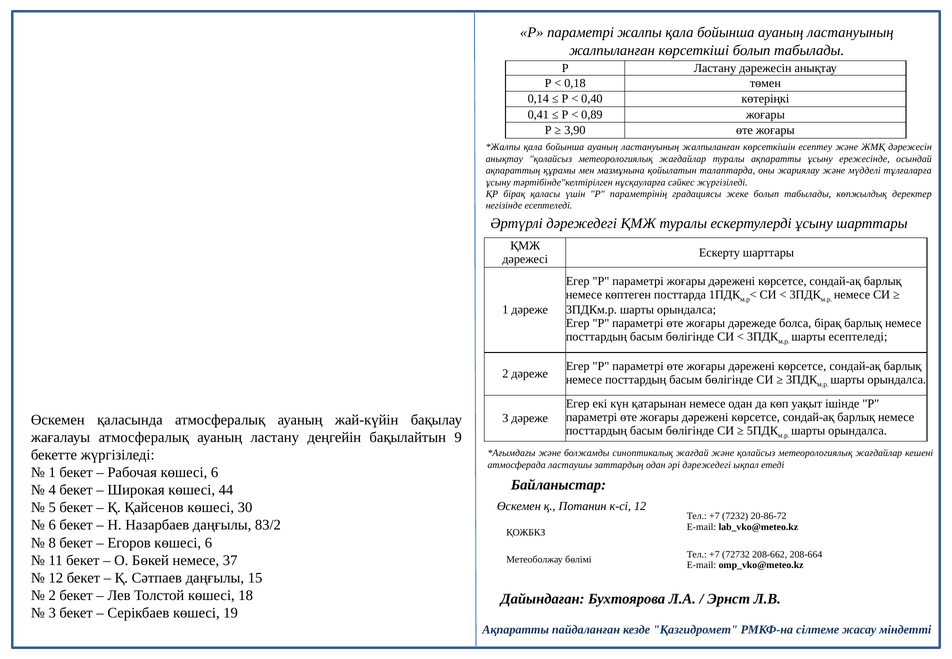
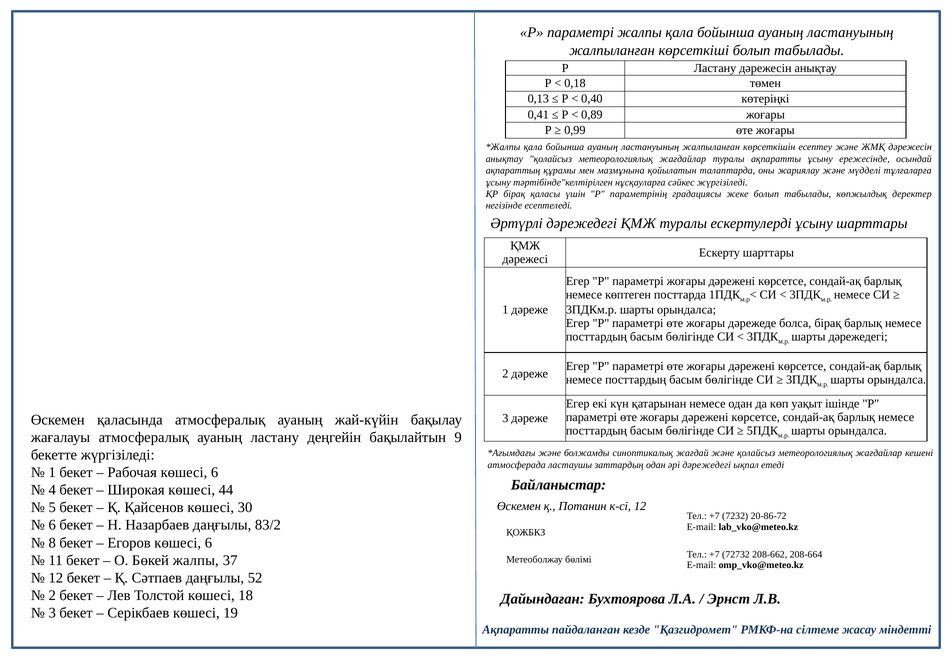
0,14: 0,14 -> 0,13 (538, 99)
3,90: 3,90 -> 0,99 (575, 130)
шарты есептеледі: есептеледі -> дәрежедегі (858, 337)
Бөкей немесе: немесе -> жалпы (196, 560)
15: 15 -> 52 (255, 578)
